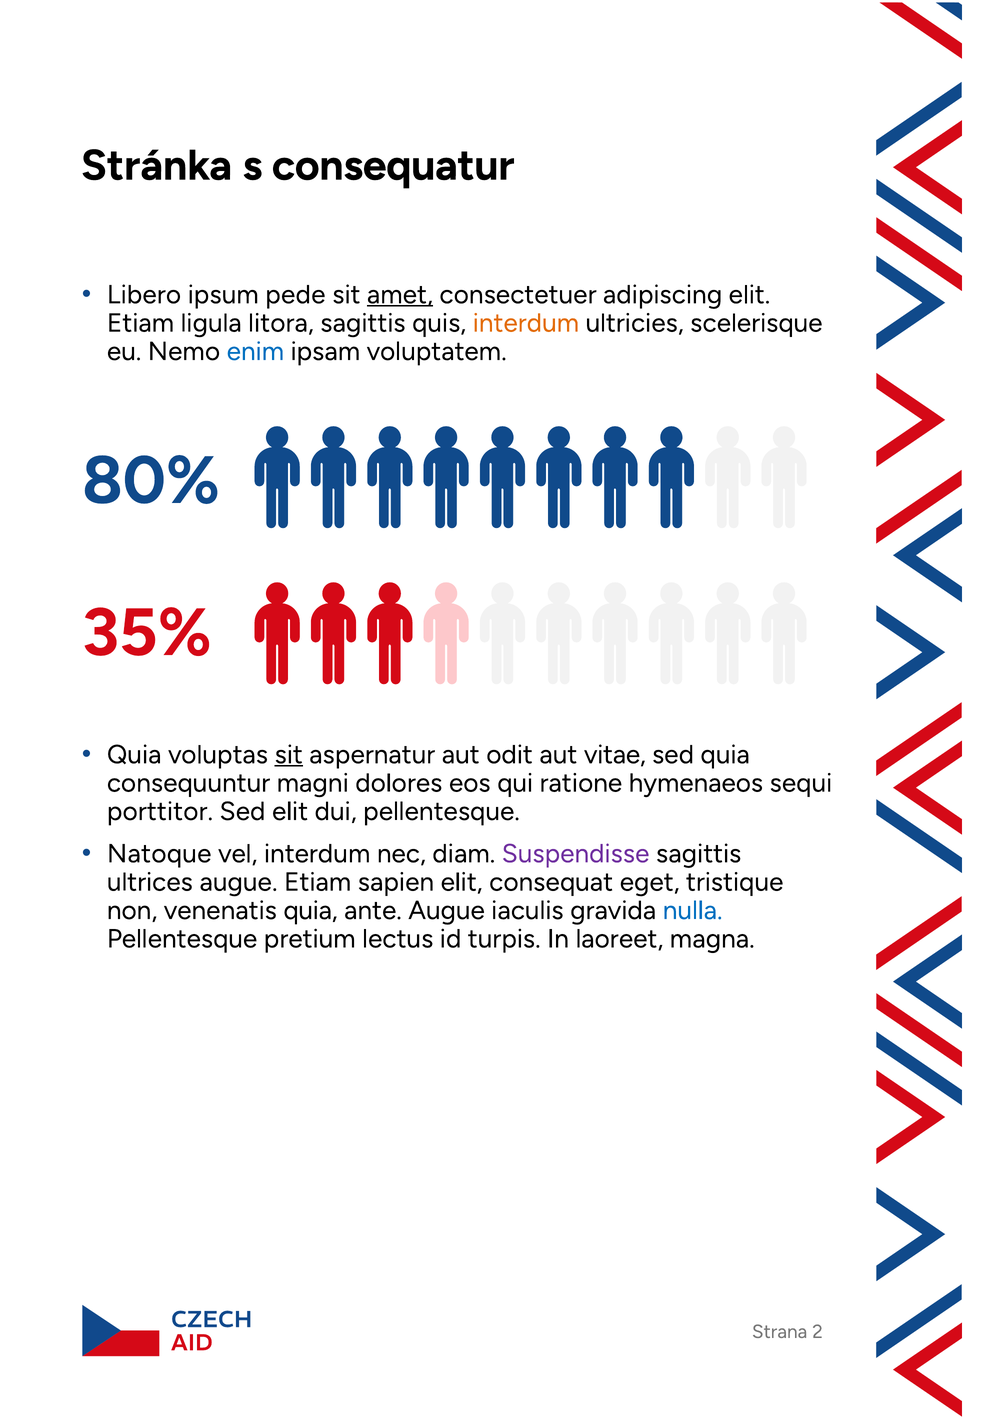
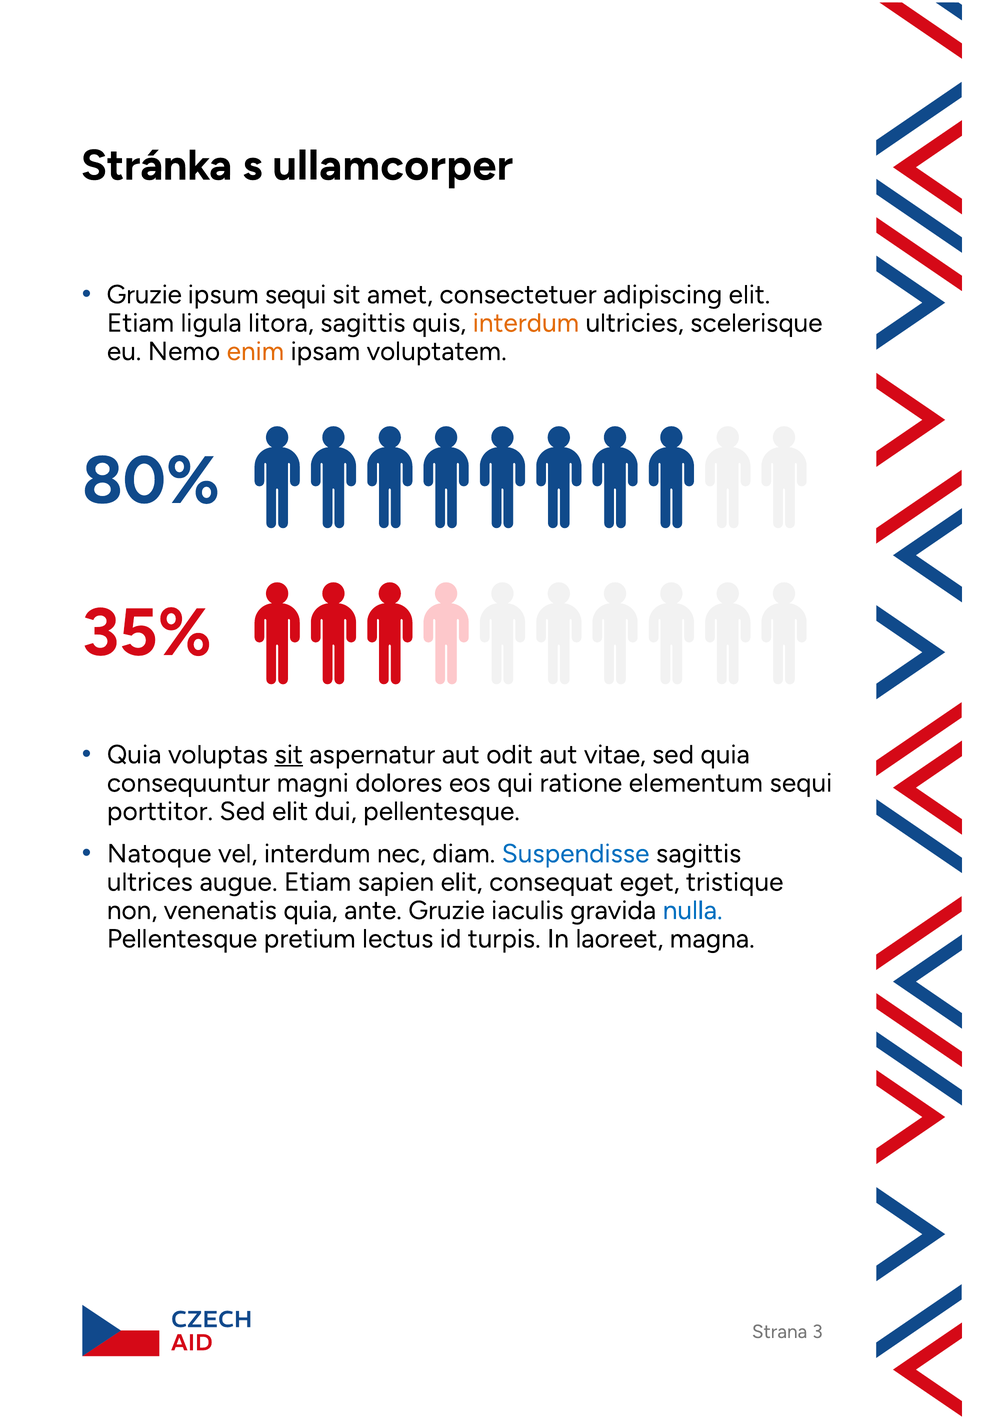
consequatur: consequatur -> ullamcorper (393, 166)
Libero: Libero -> Gruzie (144, 295)
ipsum pede: pede -> sequi (296, 295)
amet underline: present -> none (400, 295)
enim colour: blue -> orange (255, 351)
hymenaeos: hymenaeos -> elementum (696, 783)
Suspendisse colour: purple -> blue (576, 854)
ante Augue: Augue -> Gruzie (447, 910)
2: 2 -> 3 (818, 1332)
